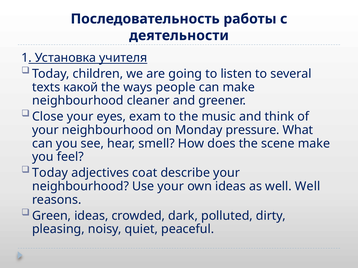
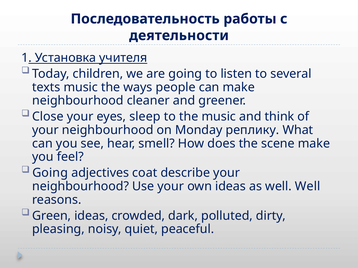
texts какой: какой -> music (81, 87)
exam: exam -> sleep (145, 117)
pressure: pressure -> реплику (252, 130)
Today: Today -> Going (50, 173)
